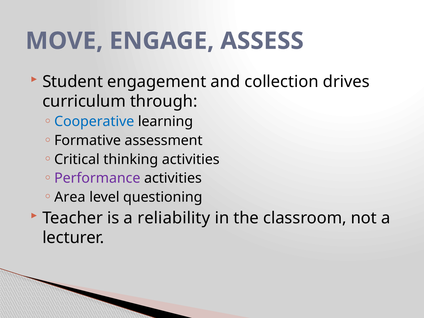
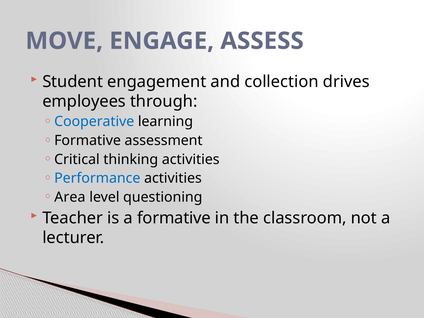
curriculum: curriculum -> employees (84, 102)
Performance colour: purple -> blue (97, 178)
a reliability: reliability -> formative (174, 218)
